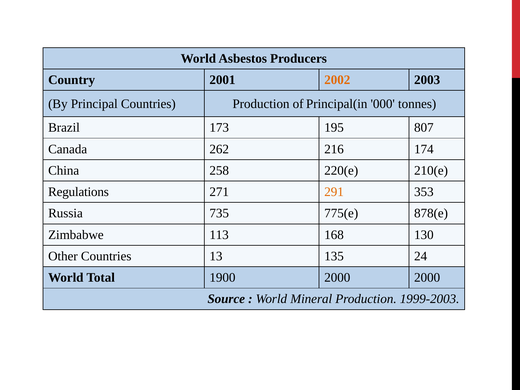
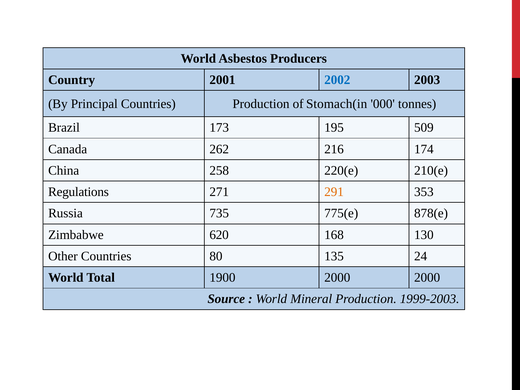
2002 colour: orange -> blue (337, 80)
Principal(in: Principal(in -> Stomach(in (337, 104)
807: 807 -> 509 (424, 128)
113: 113 -> 620 (219, 235)
13: 13 -> 80 (216, 256)
